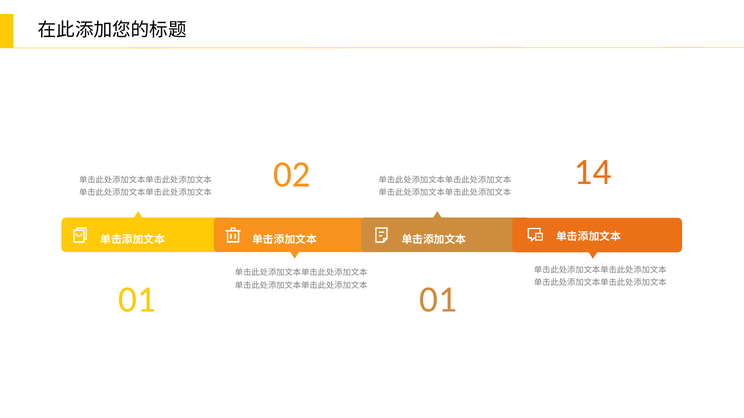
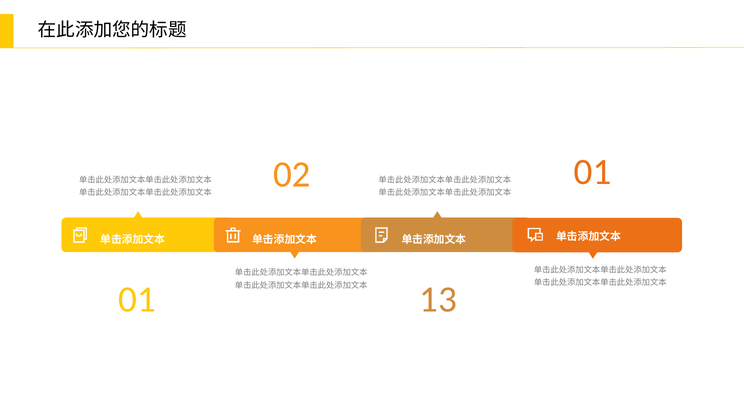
02 14: 14 -> 01 (593, 172)
01 01: 01 -> 13 (438, 300)
